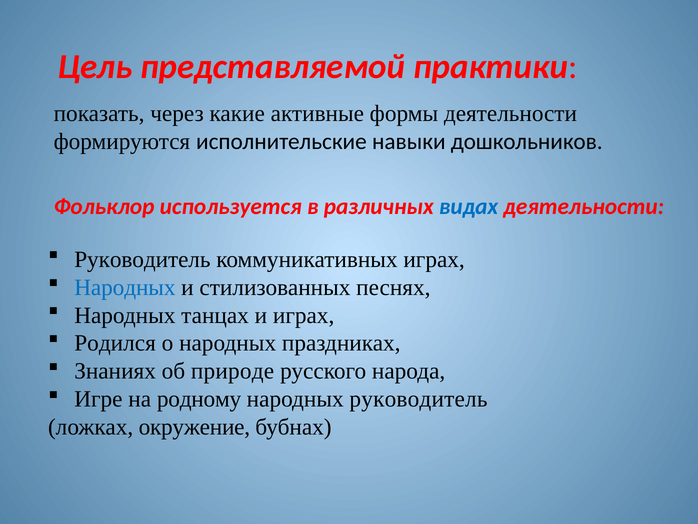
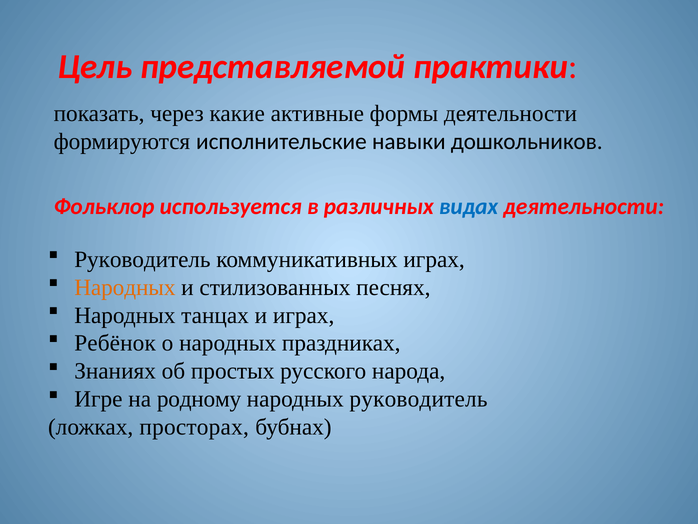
Народных colour: blue -> orange (125, 287)
Родился: Родился -> Ребёнок (115, 343)
природе: природе -> простых (233, 371)
окружение: окружение -> просторах (194, 427)
